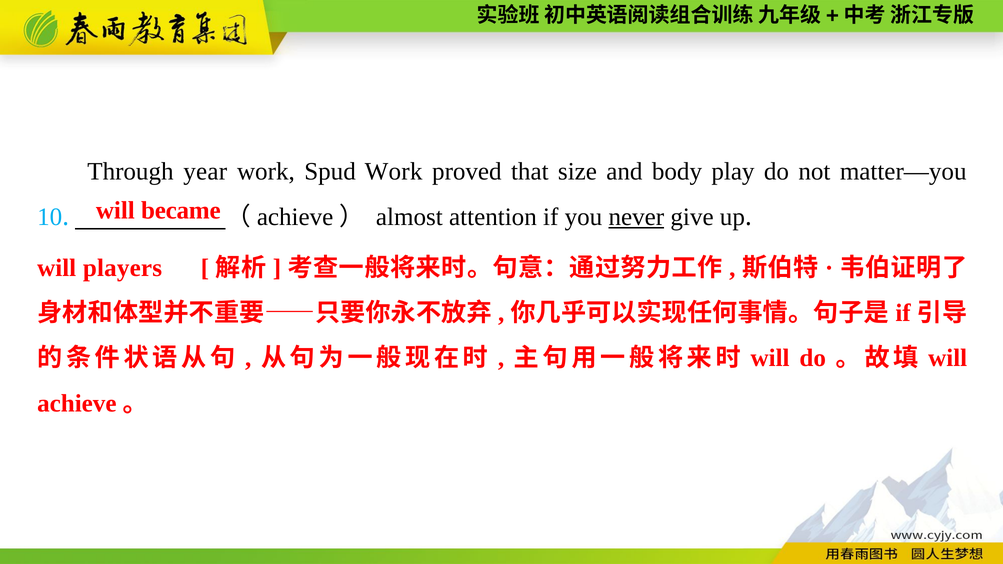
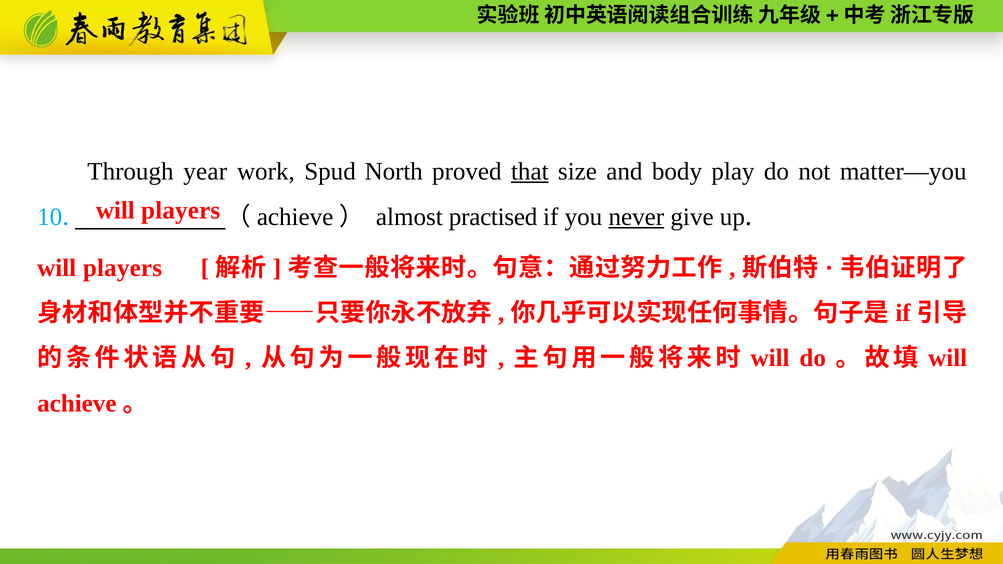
Spud Work: Work -> North (394, 172)
that underline: none -> present (530, 172)
became: became -> players (181, 211)
attention: attention -> practised (493, 217)
